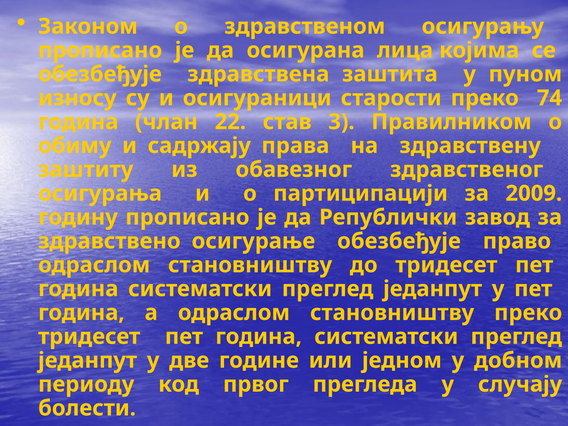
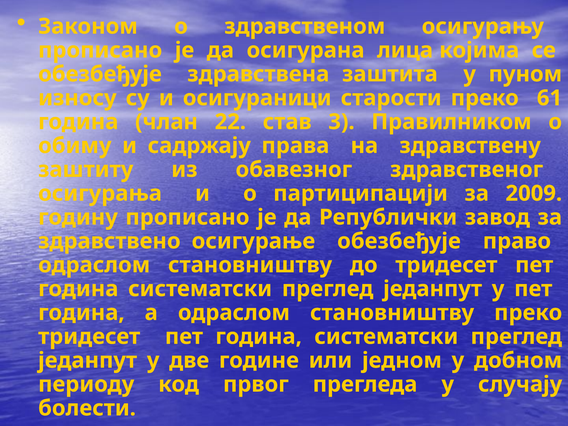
74: 74 -> 61 (549, 98)
